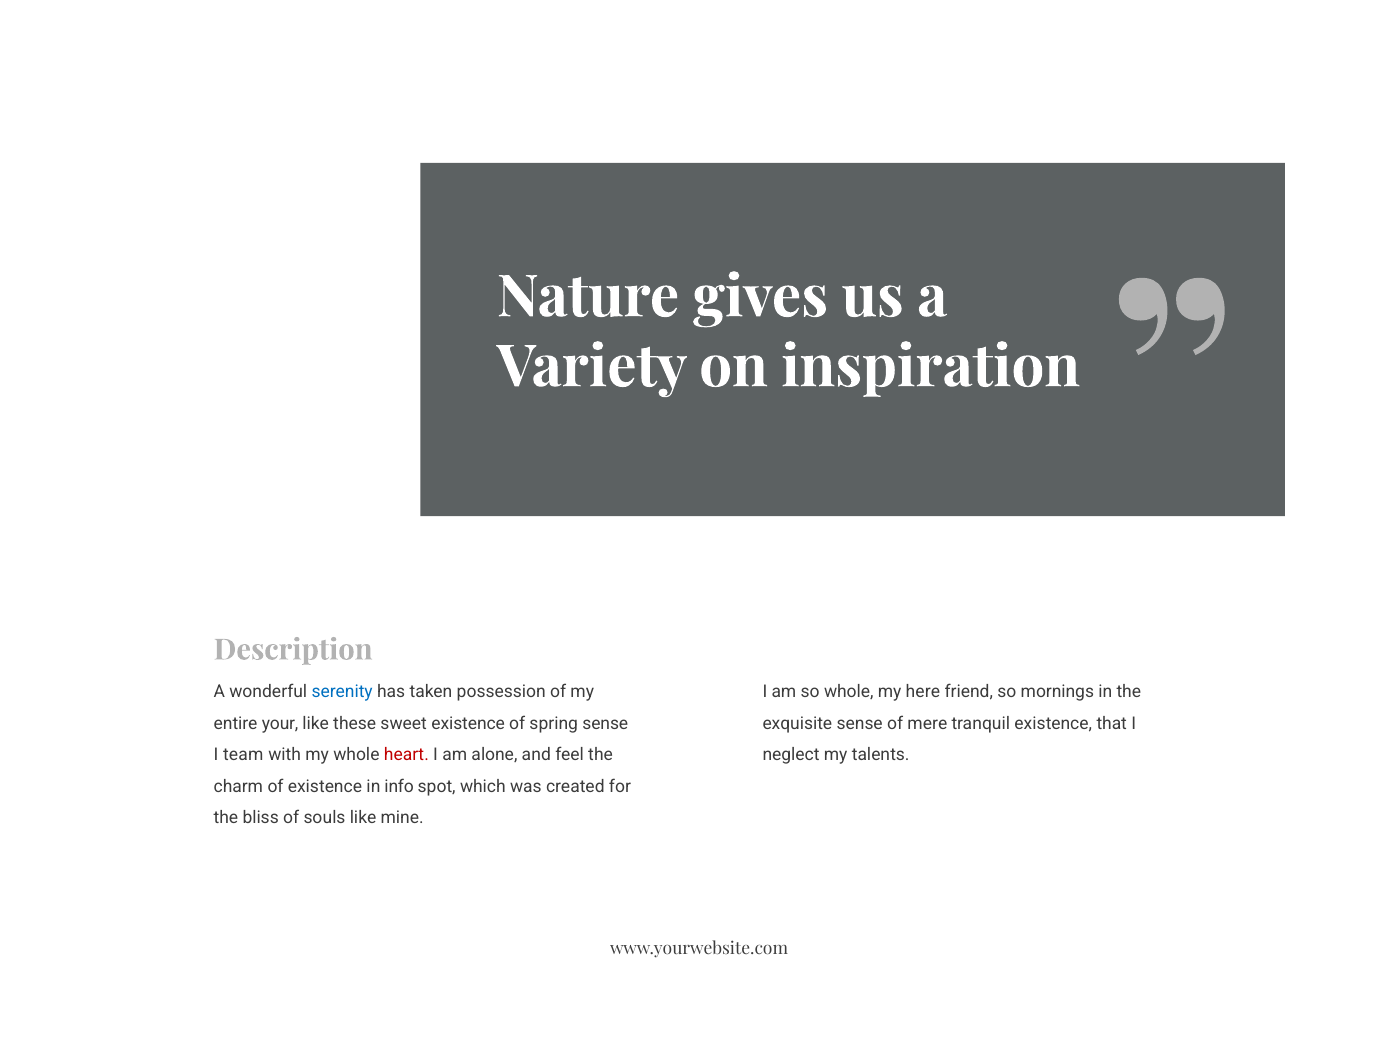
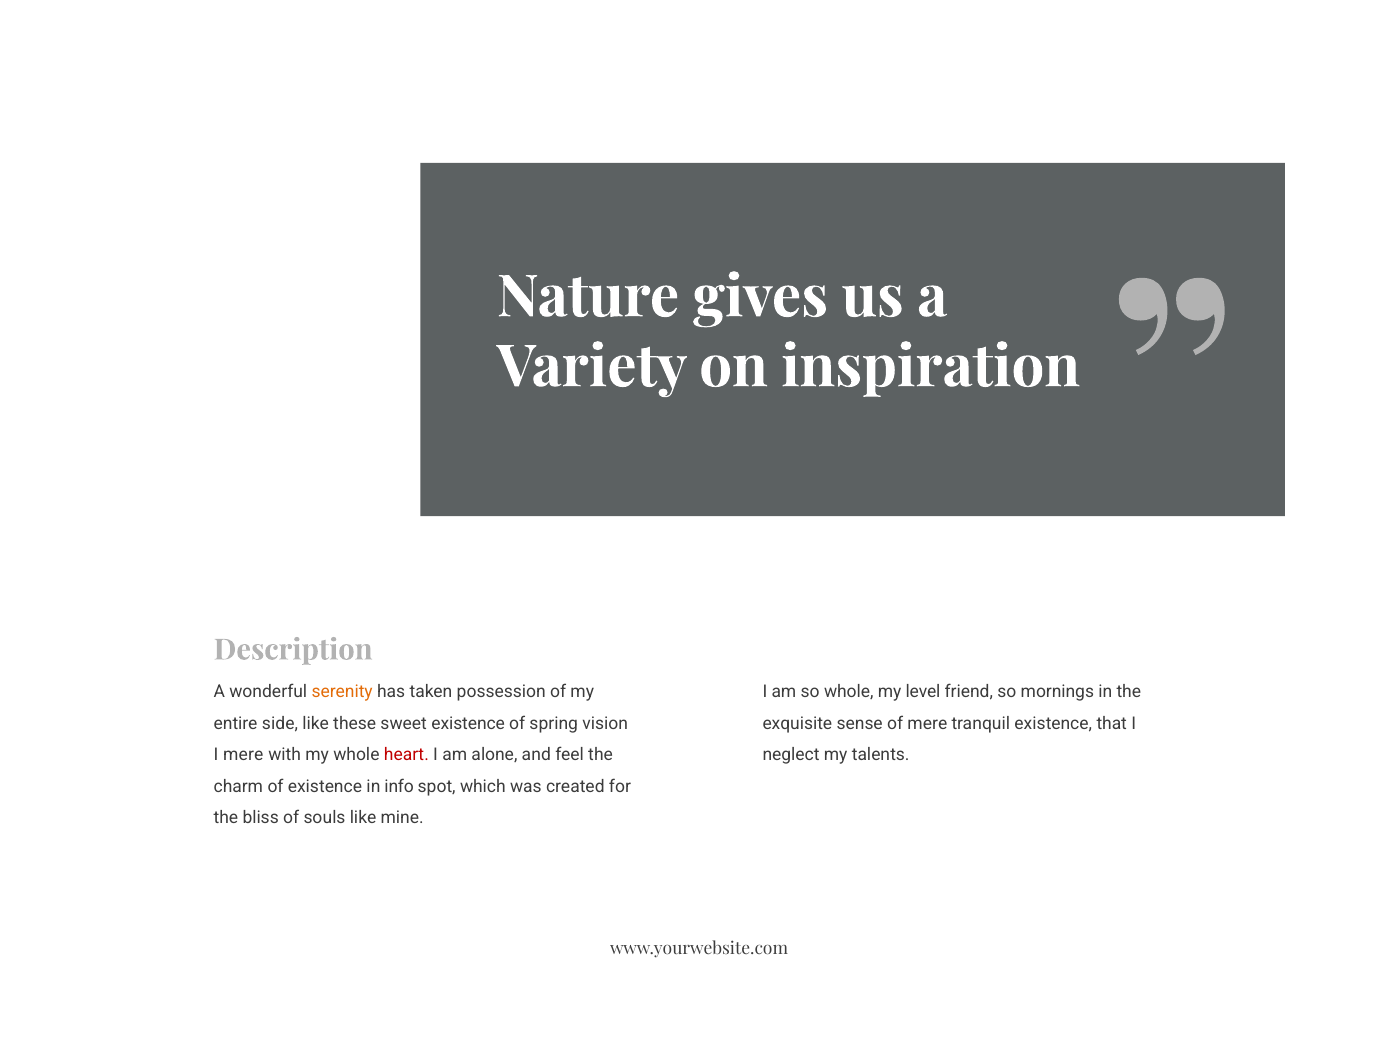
serenity colour: blue -> orange (342, 691)
here: here -> level (923, 691)
your: your -> side (280, 723)
spring sense: sense -> vision (605, 723)
I team: team -> mere (243, 755)
